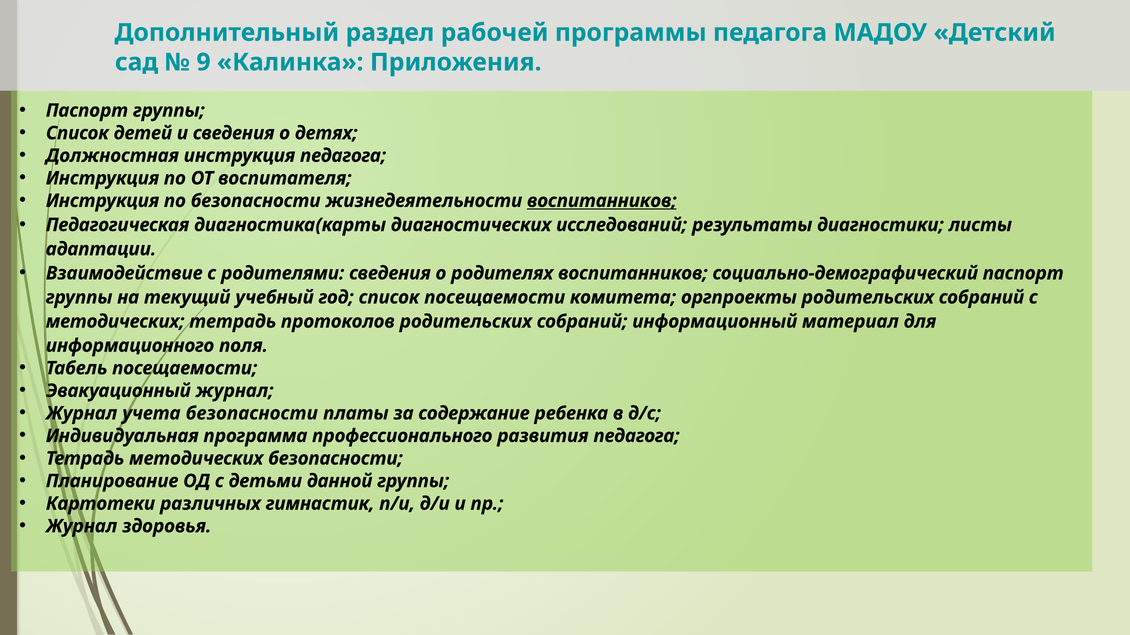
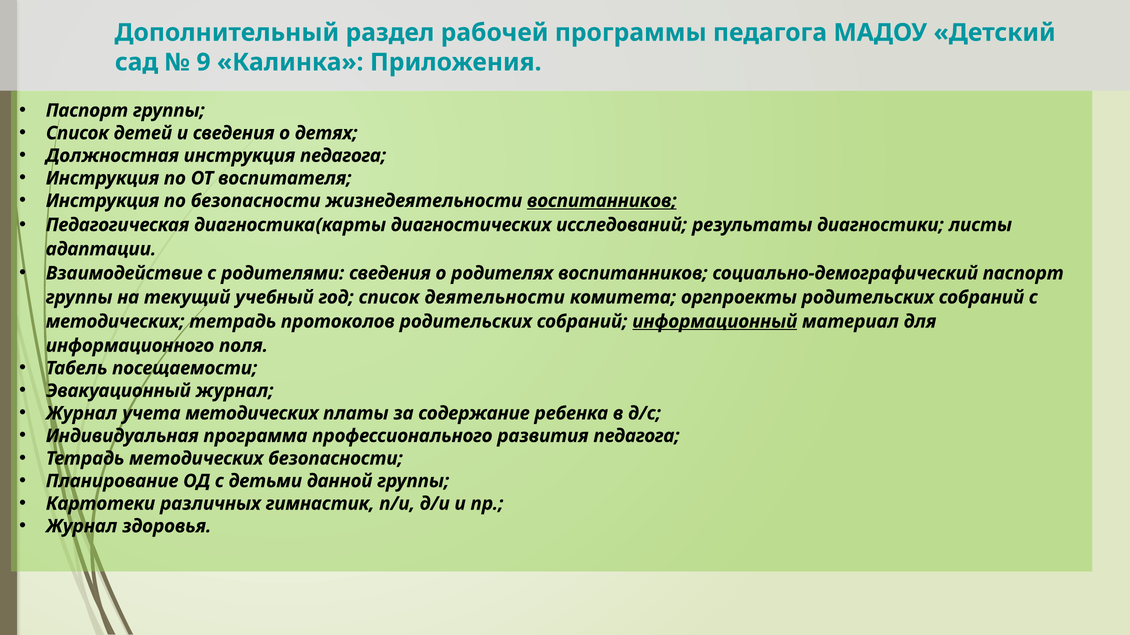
список посещаемости: посещаемости -> деятельности (495, 298)
информационный underline: none -> present (715, 322)
учета безопасности: безопасности -> методических (252, 414)
